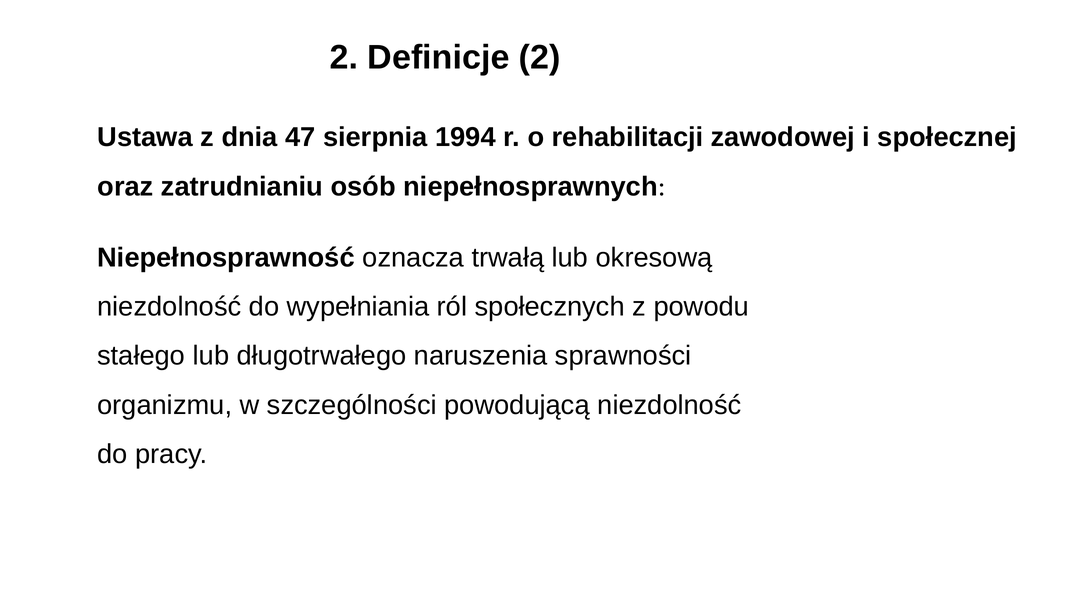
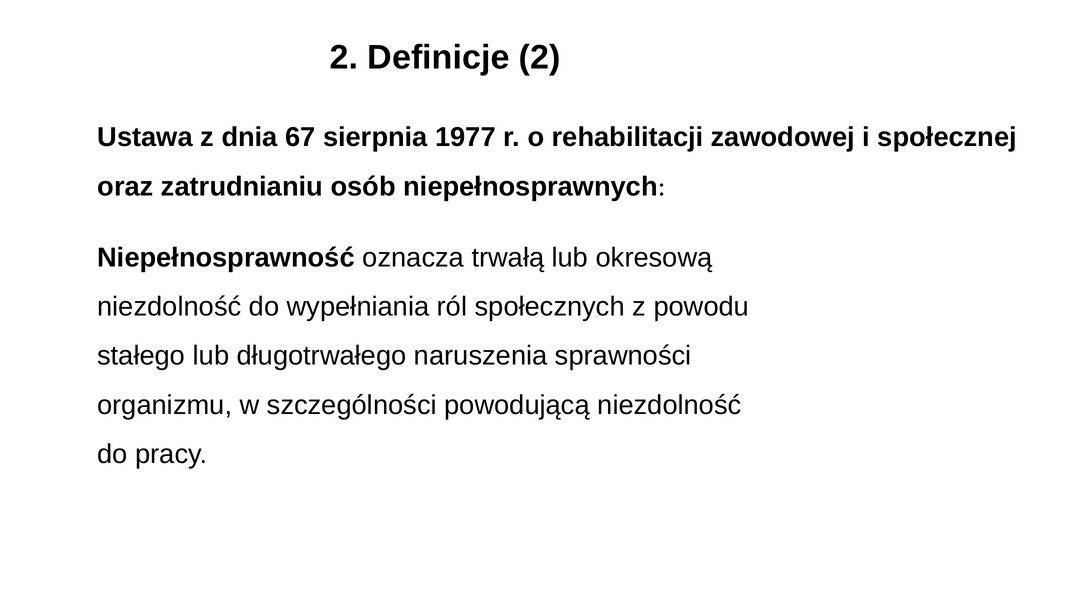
47: 47 -> 67 (300, 137)
1994: 1994 -> 1977 (465, 137)
